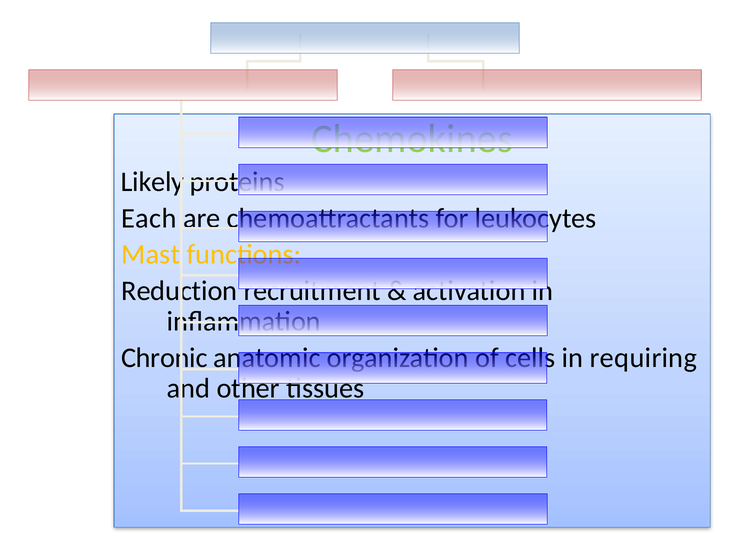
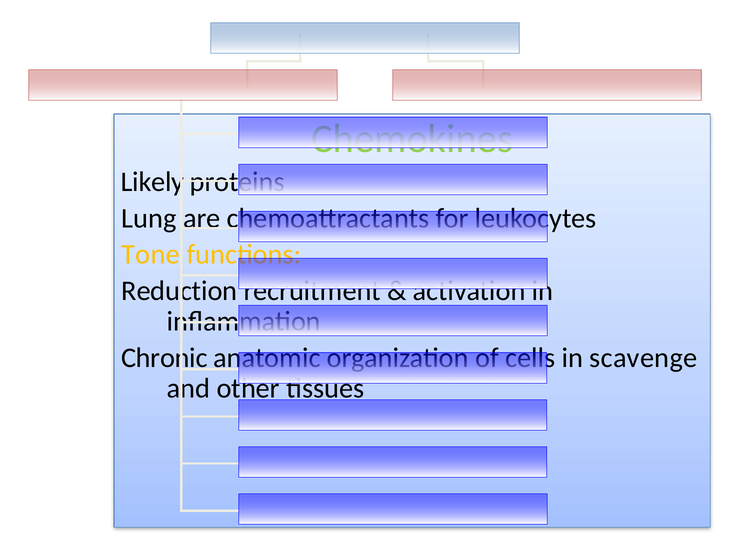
Each: Each -> Lung (149, 219)
Mast: Mast -> Tone (151, 255)
requiring: requiring -> scavenge (643, 358)
